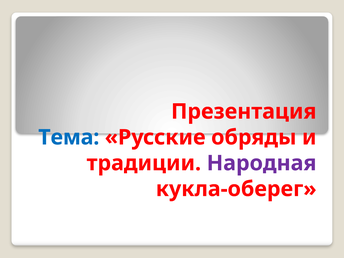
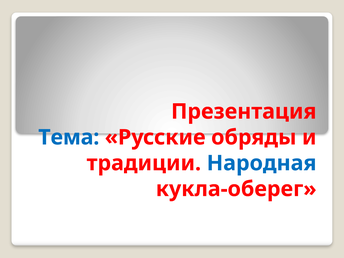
Народная colour: purple -> blue (262, 163)
